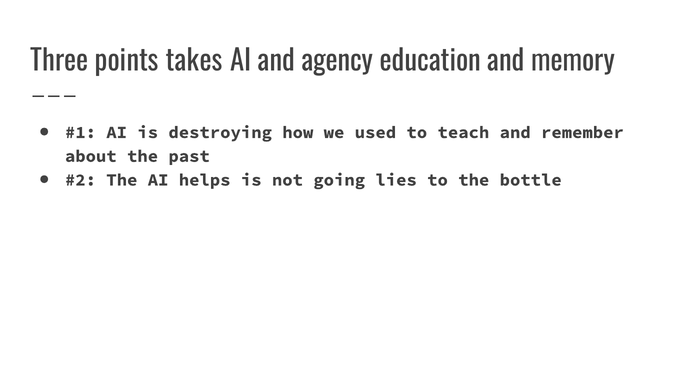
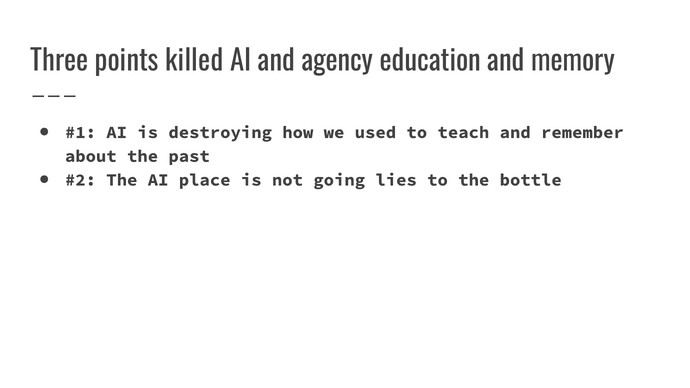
takes: takes -> killed (194, 61)
helps: helps -> place (205, 180)
